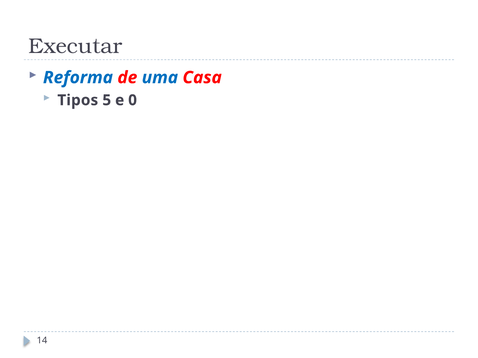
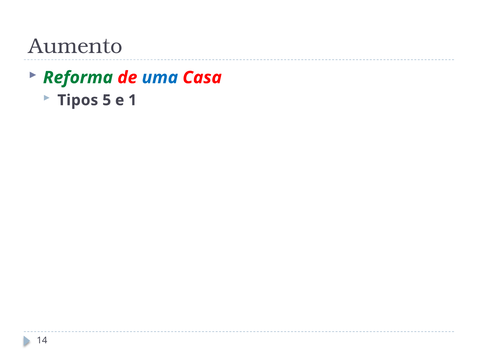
Executar: Executar -> Aumento (75, 46)
Reforma colour: blue -> green (78, 78)
0: 0 -> 1 (133, 100)
